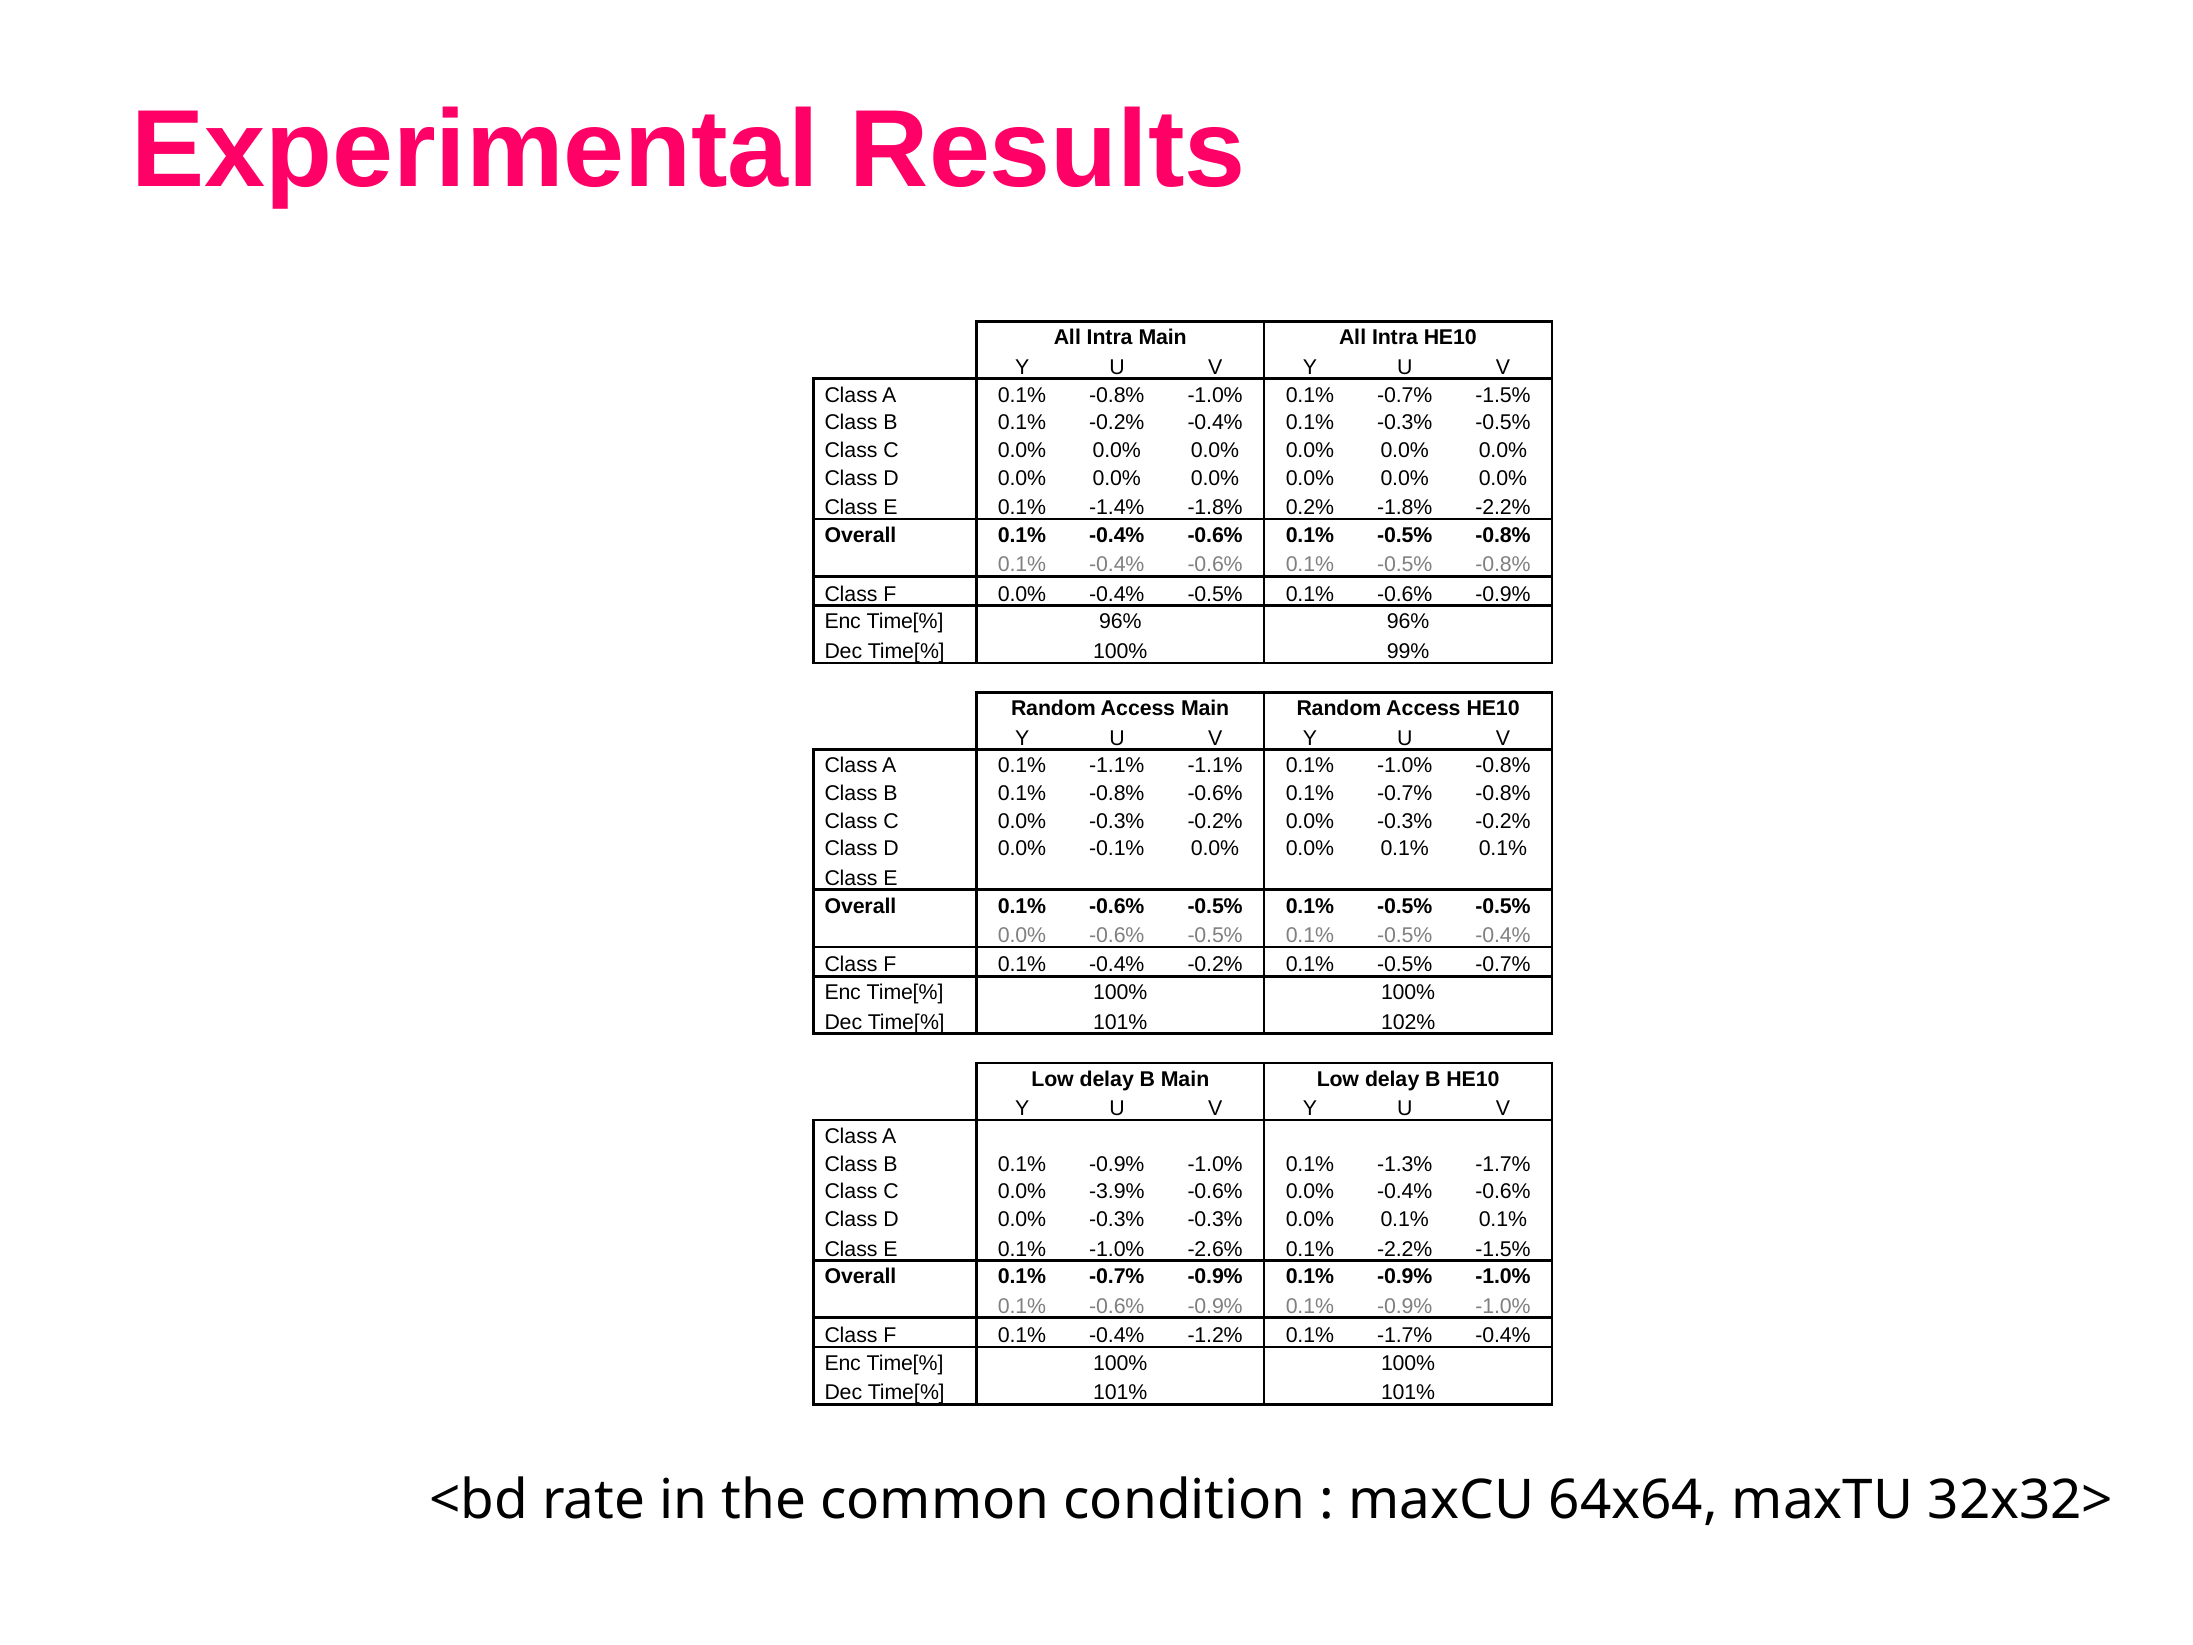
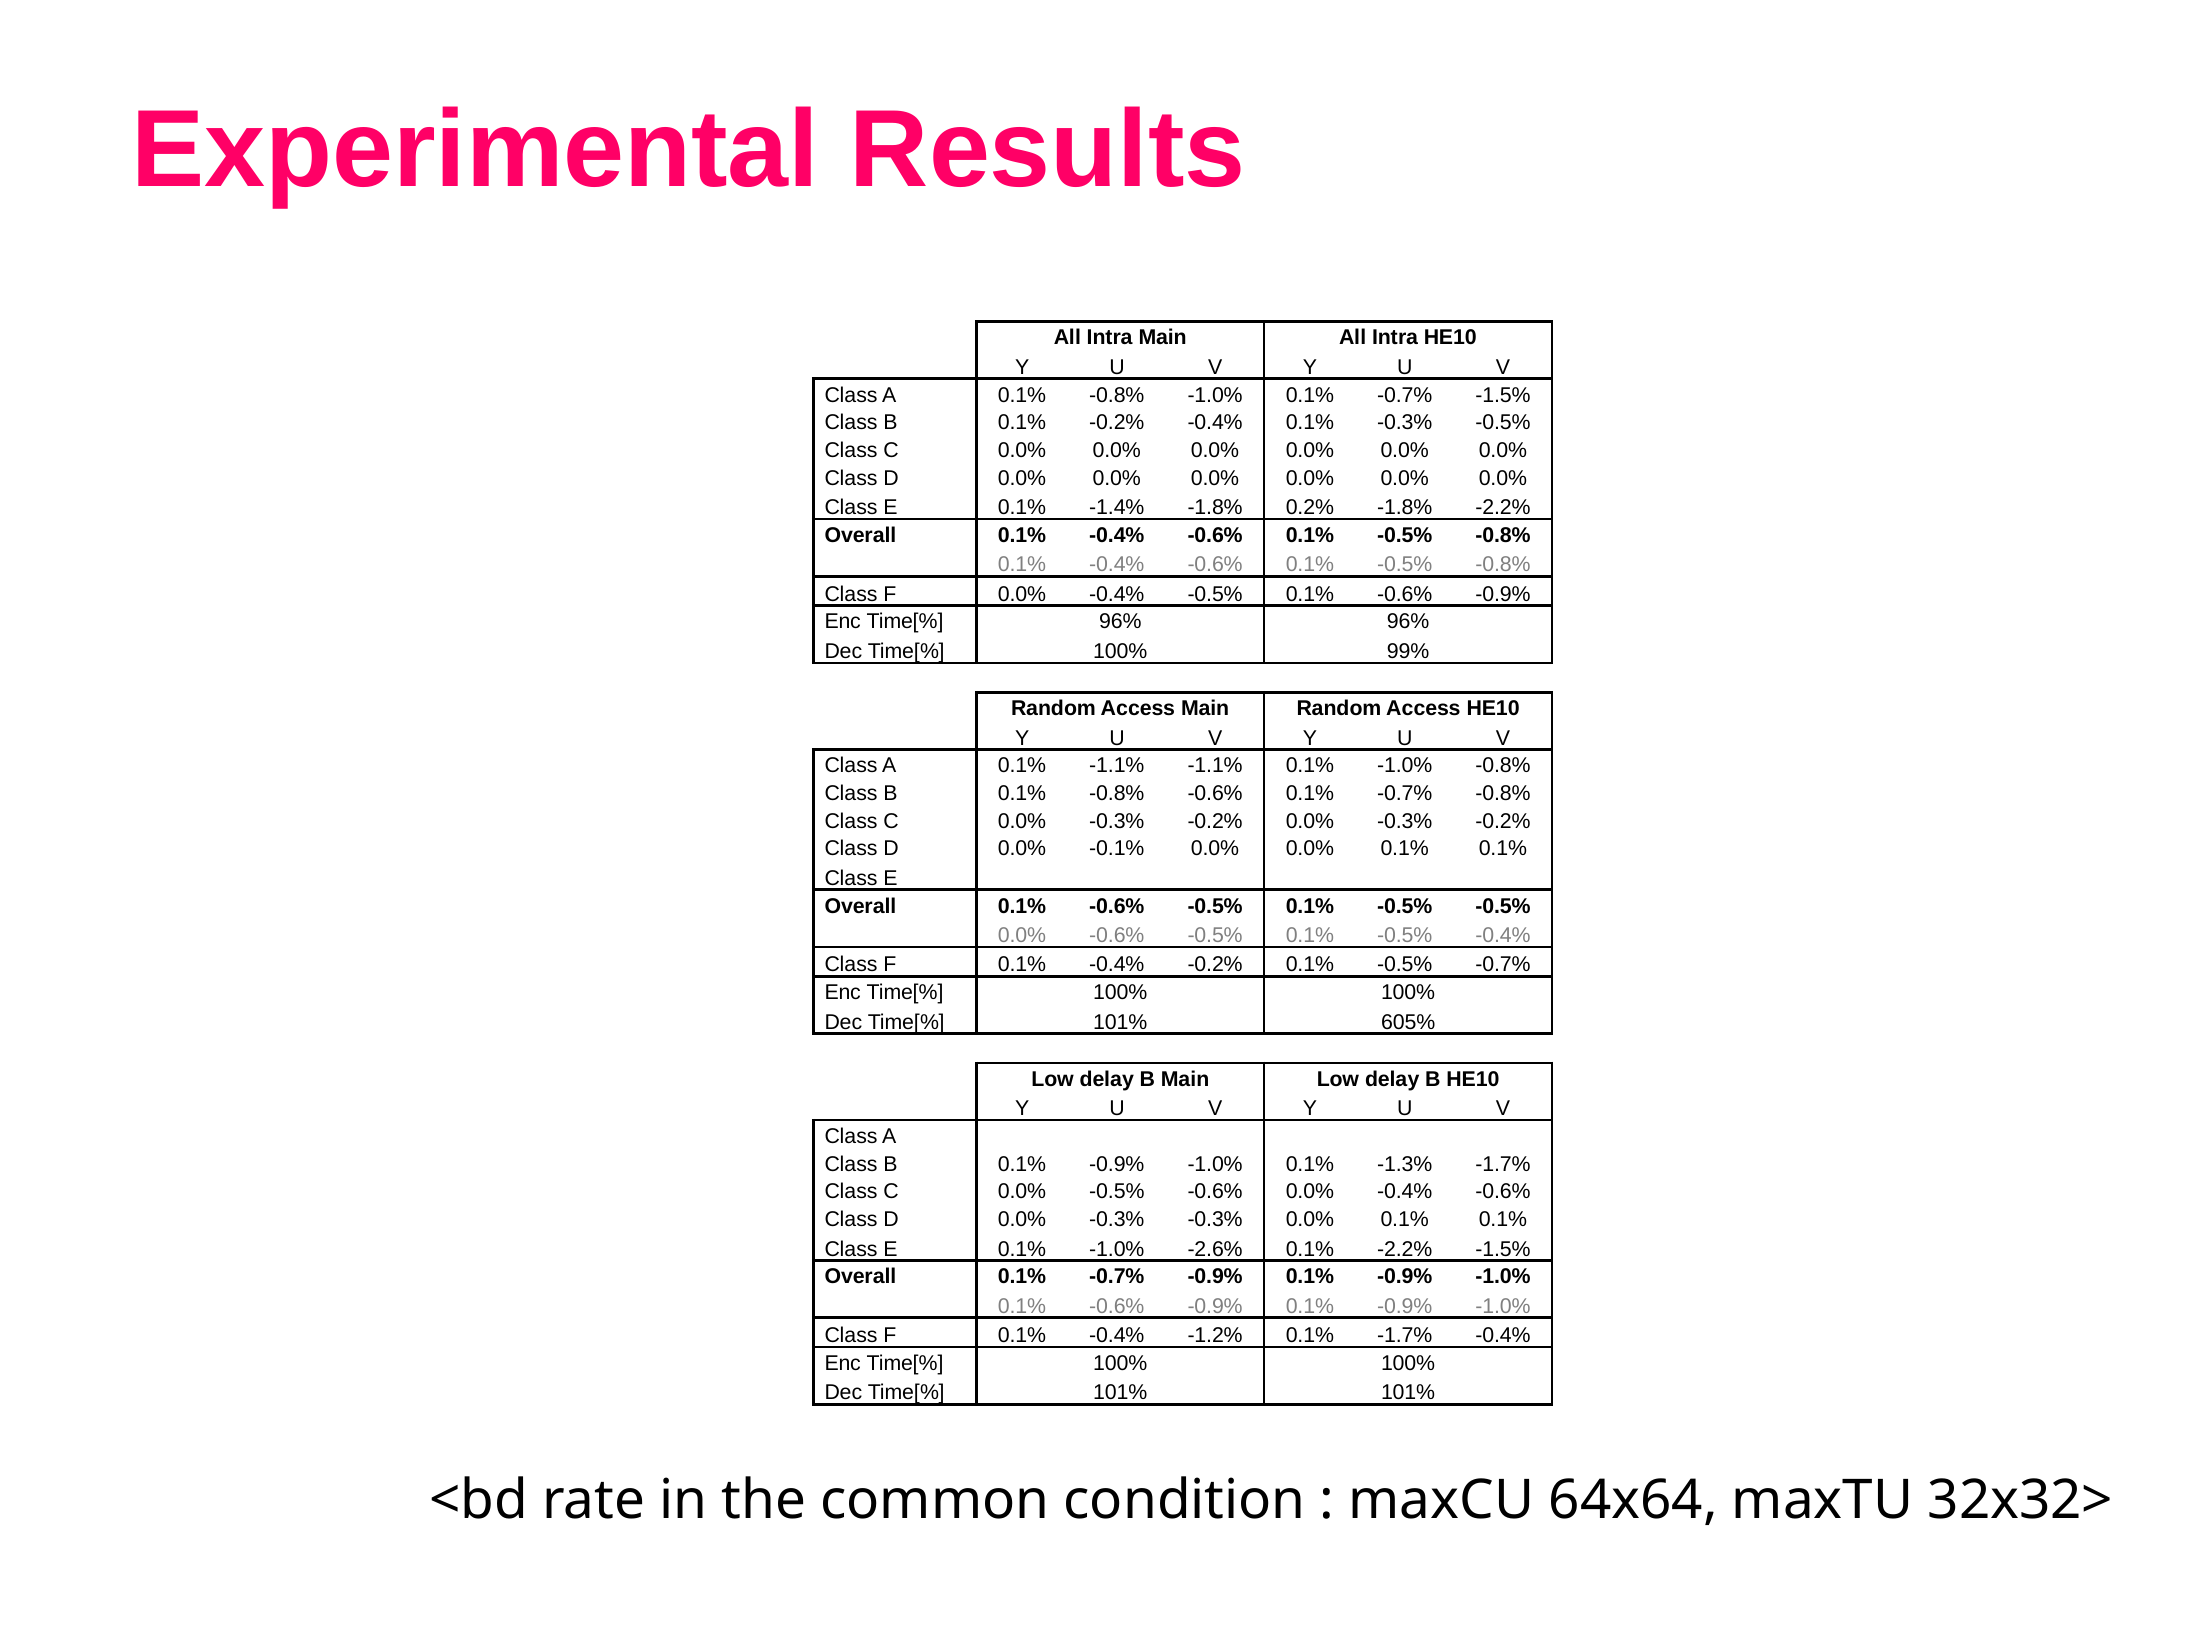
102%: 102% -> 605% (1408, 1022)
0.0% -3.9%: -3.9% -> -0.5% (1117, 1192)
